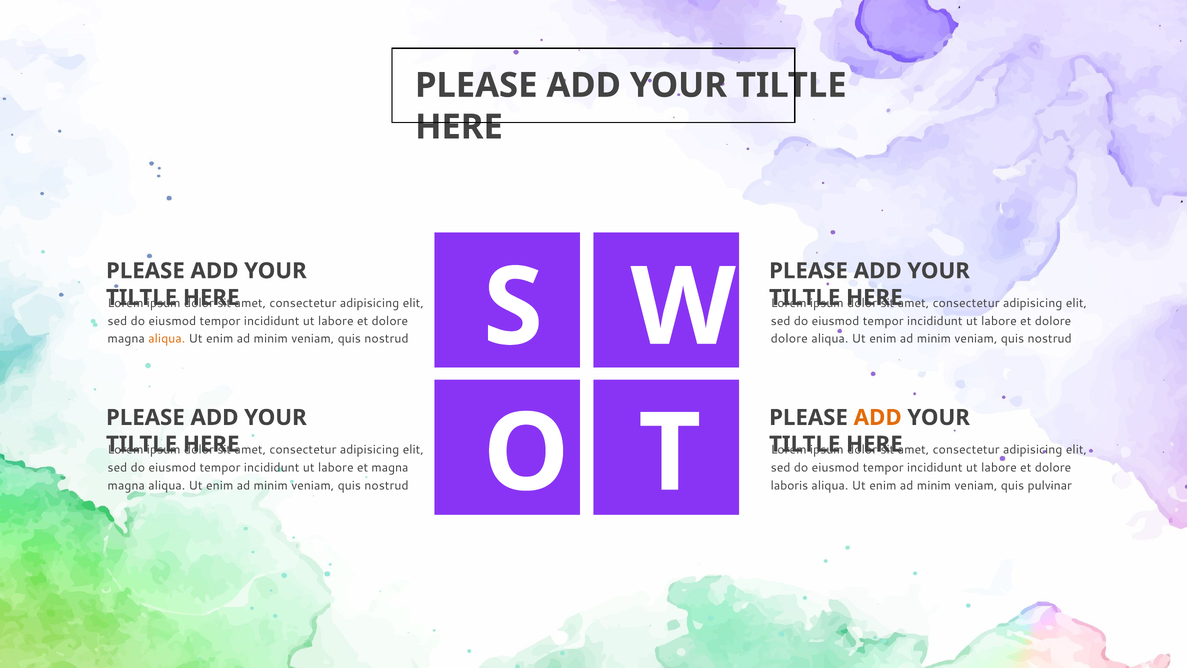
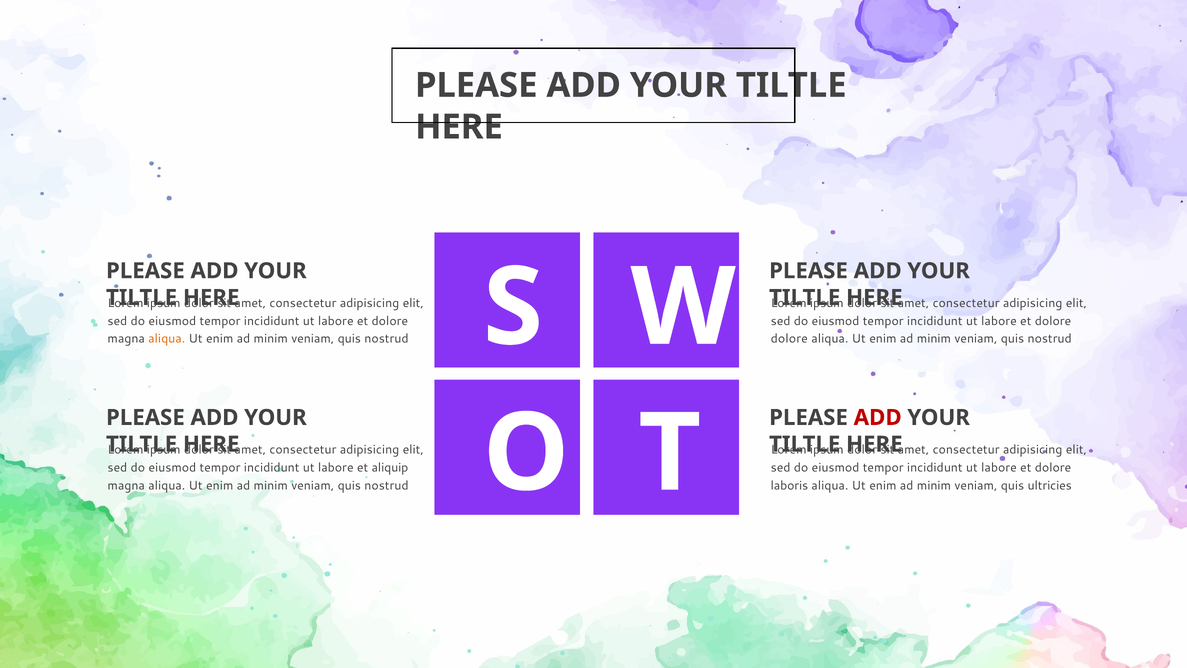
ADD colour: orange -> red (878, 417)
et magna: magna -> aliquip (390, 467)
pulvinar: pulvinar -> ultricies (1050, 485)
